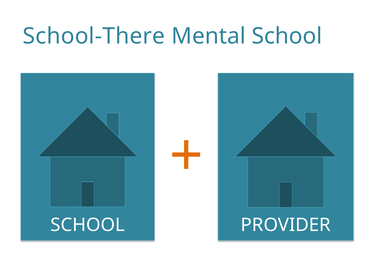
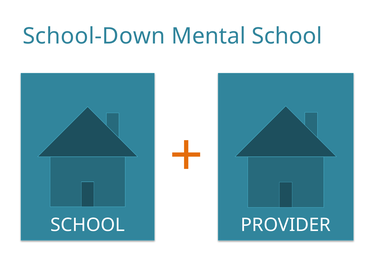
School-There: School-There -> School-Down (94, 36)
